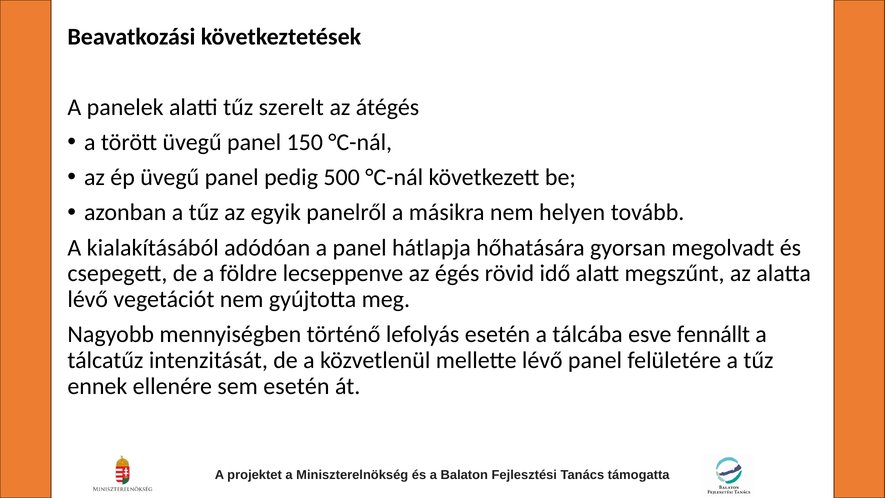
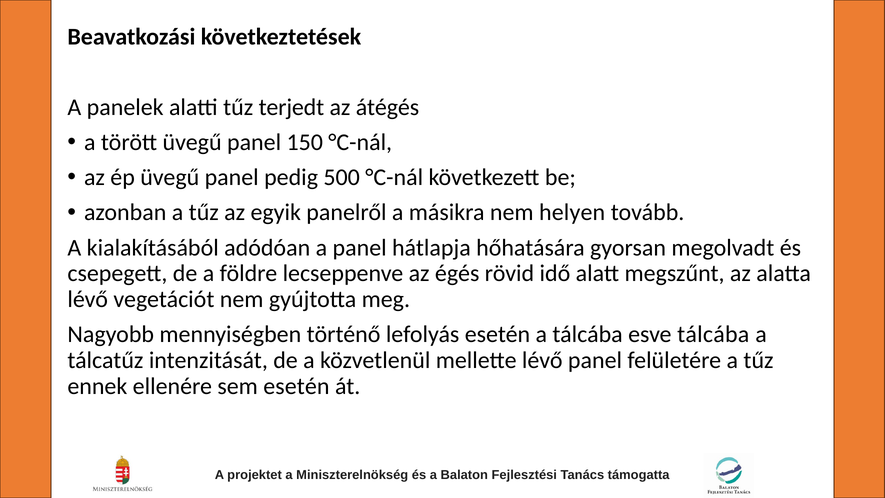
szerelt: szerelt -> terjedt (291, 107)
esve fennállt: fennállt -> tálcába (713, 334)
